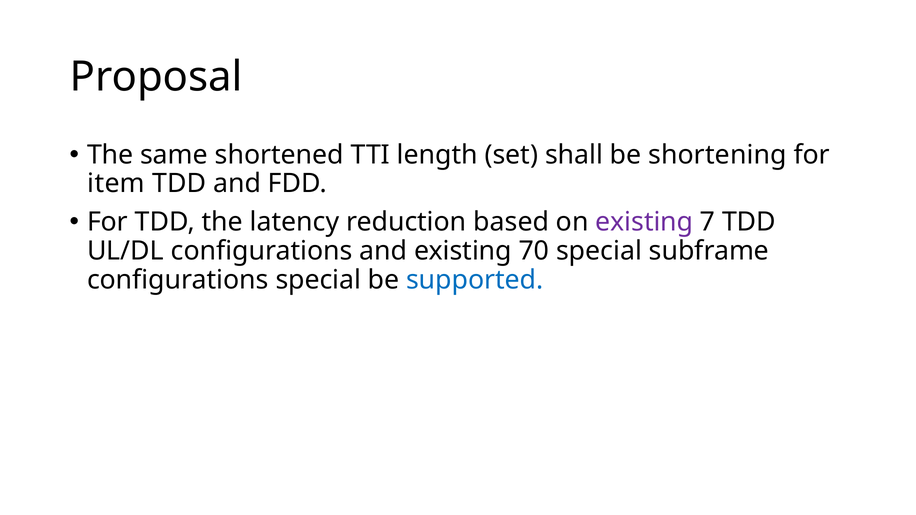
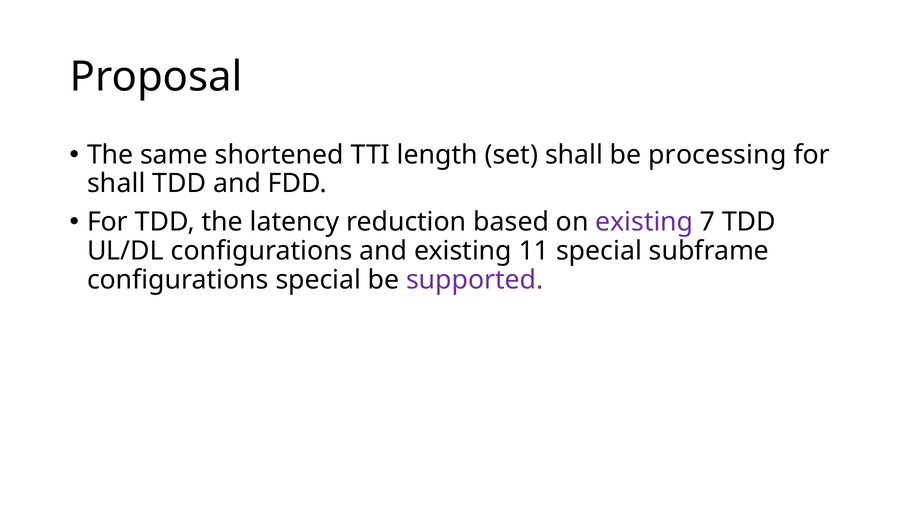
shortening: shortening -> processing (717, 155)
item: item -> shall (116, 184)
70: 70 -> 11 (534, 251)
supported colour: blue -> purple (475, 280)
